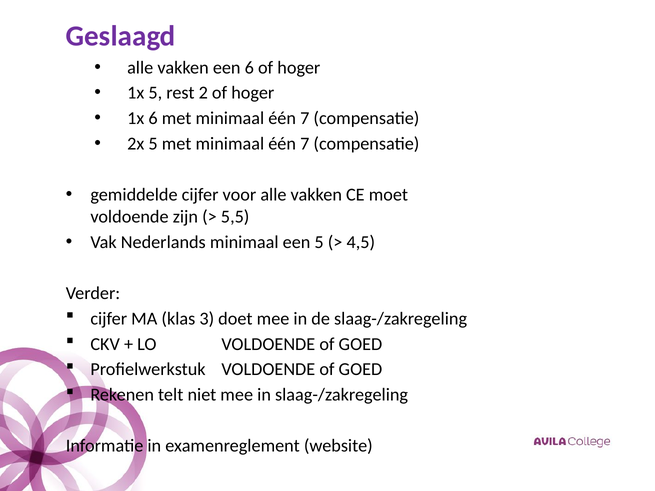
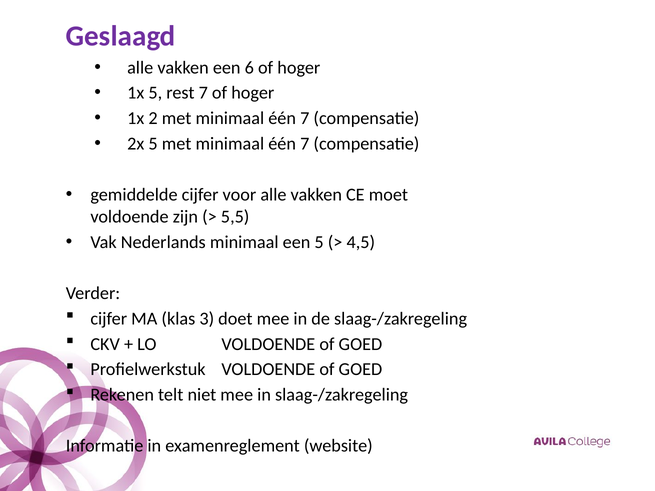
rest 2: 2 -> 7 (203, 93)
1x 6: 6 -> 2 (153, 119)
